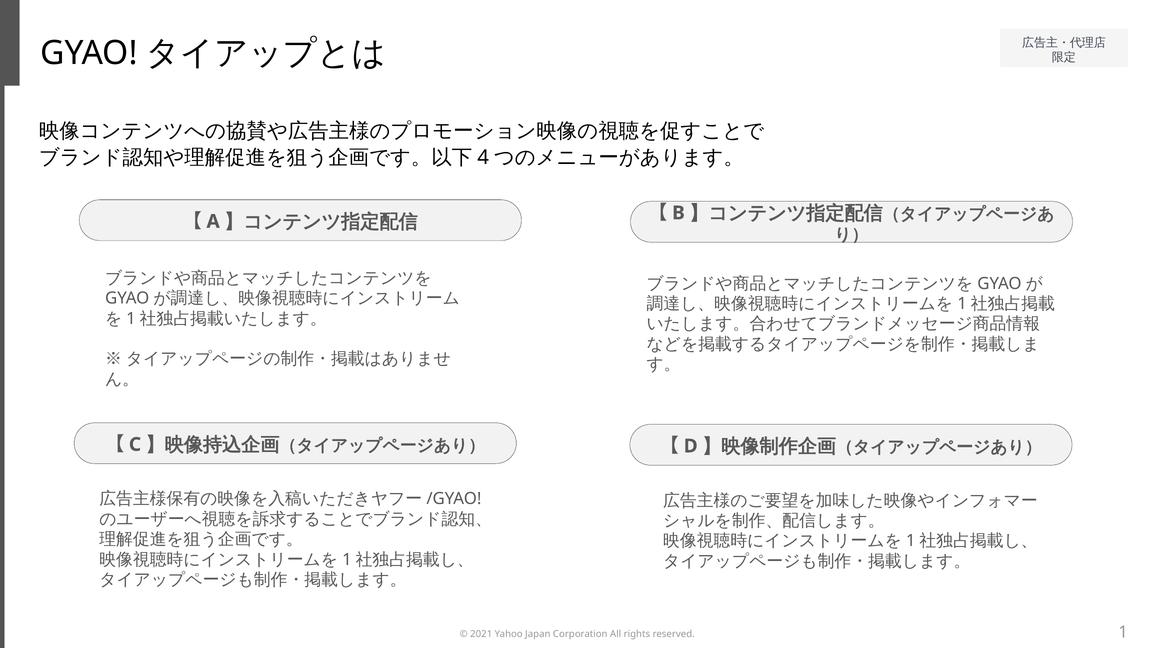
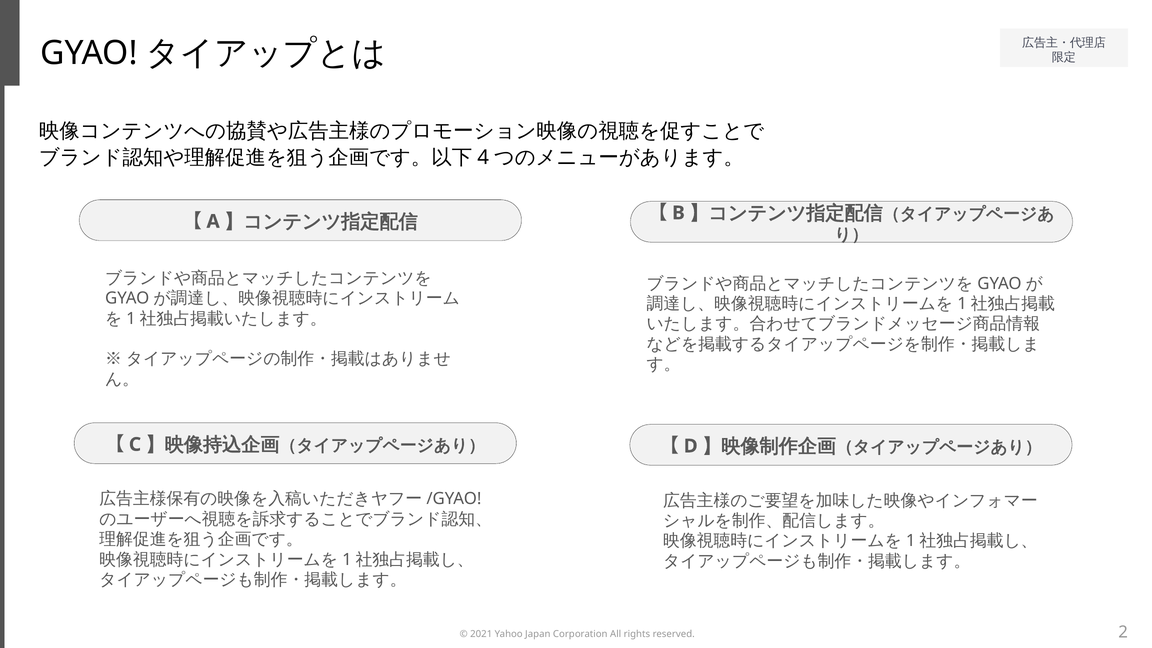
1: 1 -> 2 (1123, 632)
